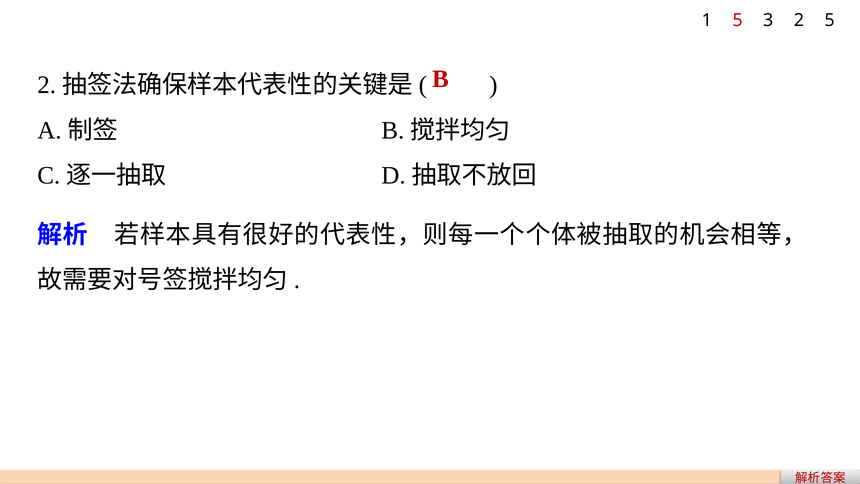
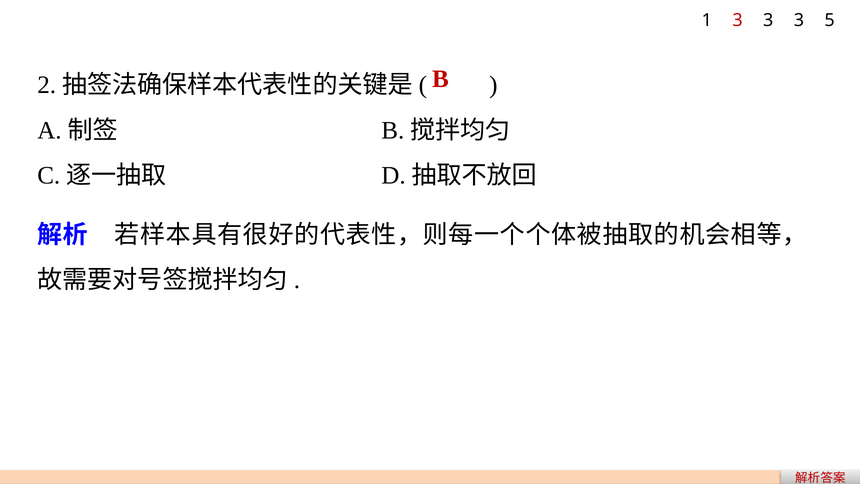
1 5: 5 -> 3 (738, 20)
2: 2 -> 3 (799, 20)
